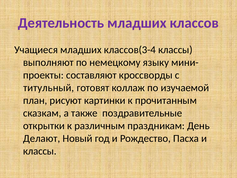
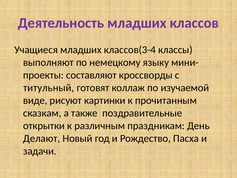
план: план -> виде (35, 100)
классы: классы -> задачи (40, 151)
